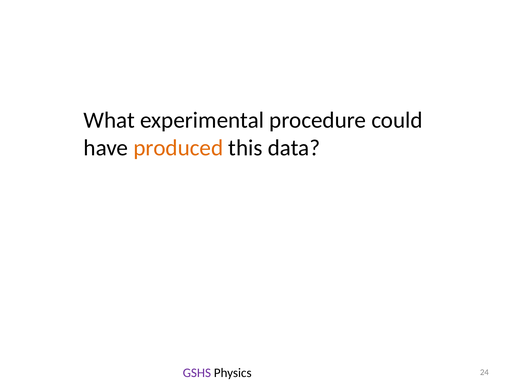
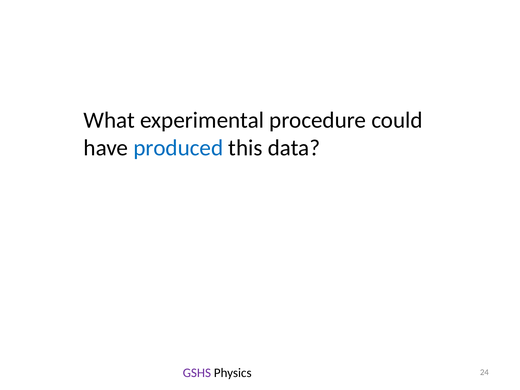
produced colour: orange -> blue (178, 148)
